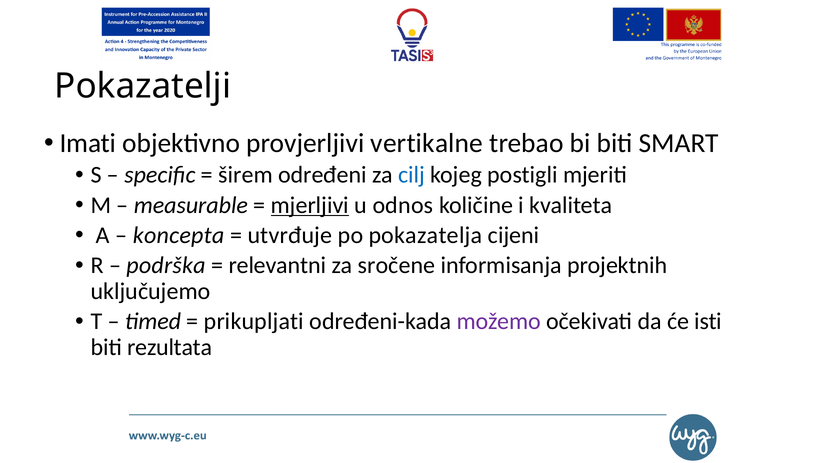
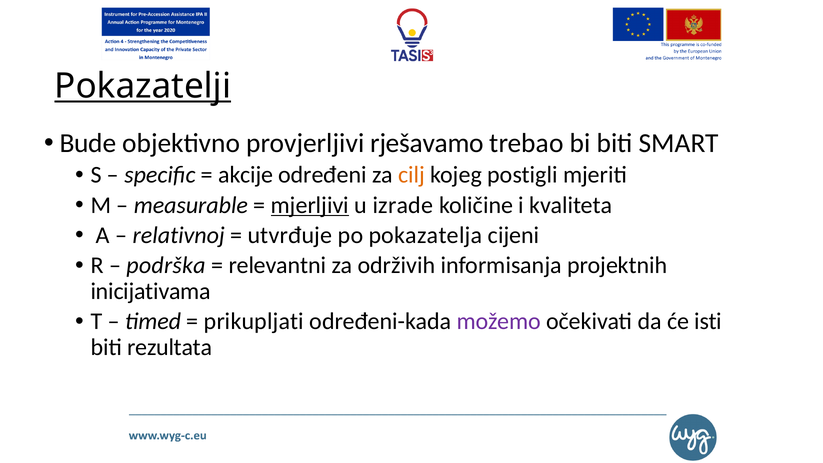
Pokazatelji underline: none -> present (143, 86)
Imati: Imati -> Bude (88, 143)
vertikalne: vertikalne -> rješavamo (427, 143)
širem: širem -> akcije (246, 175)
cilj colour: blue -> orange (411, 175)
odnos: odnos -> izrade (403, 205)
koncepta: koncepta -> relativnoj (179, 235)
sročene: sročene -> održivih (396, 265)
uključujemo: uključujemo -> inicijativama (151, 291)
